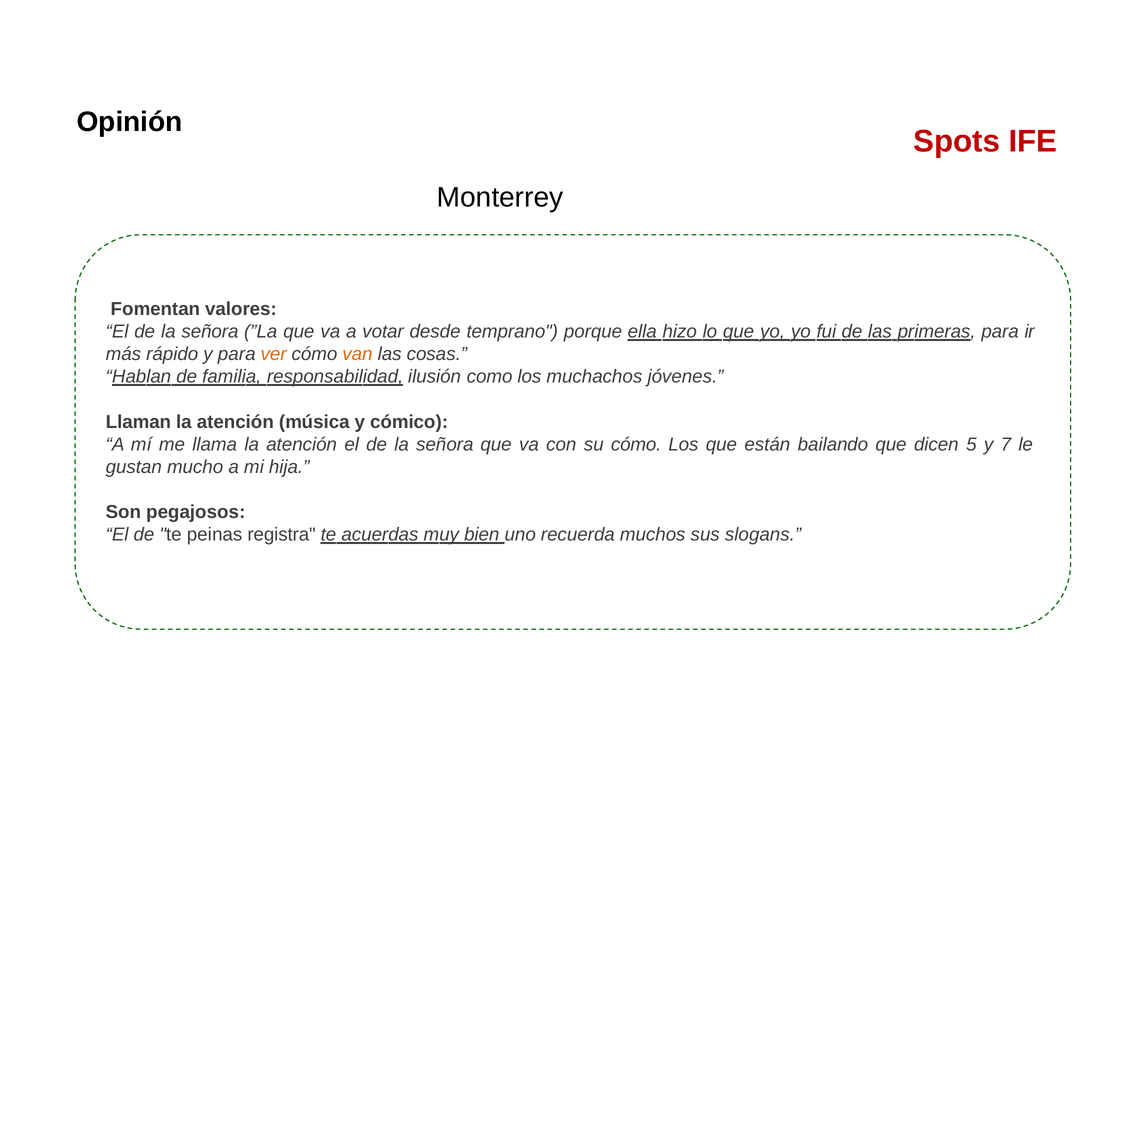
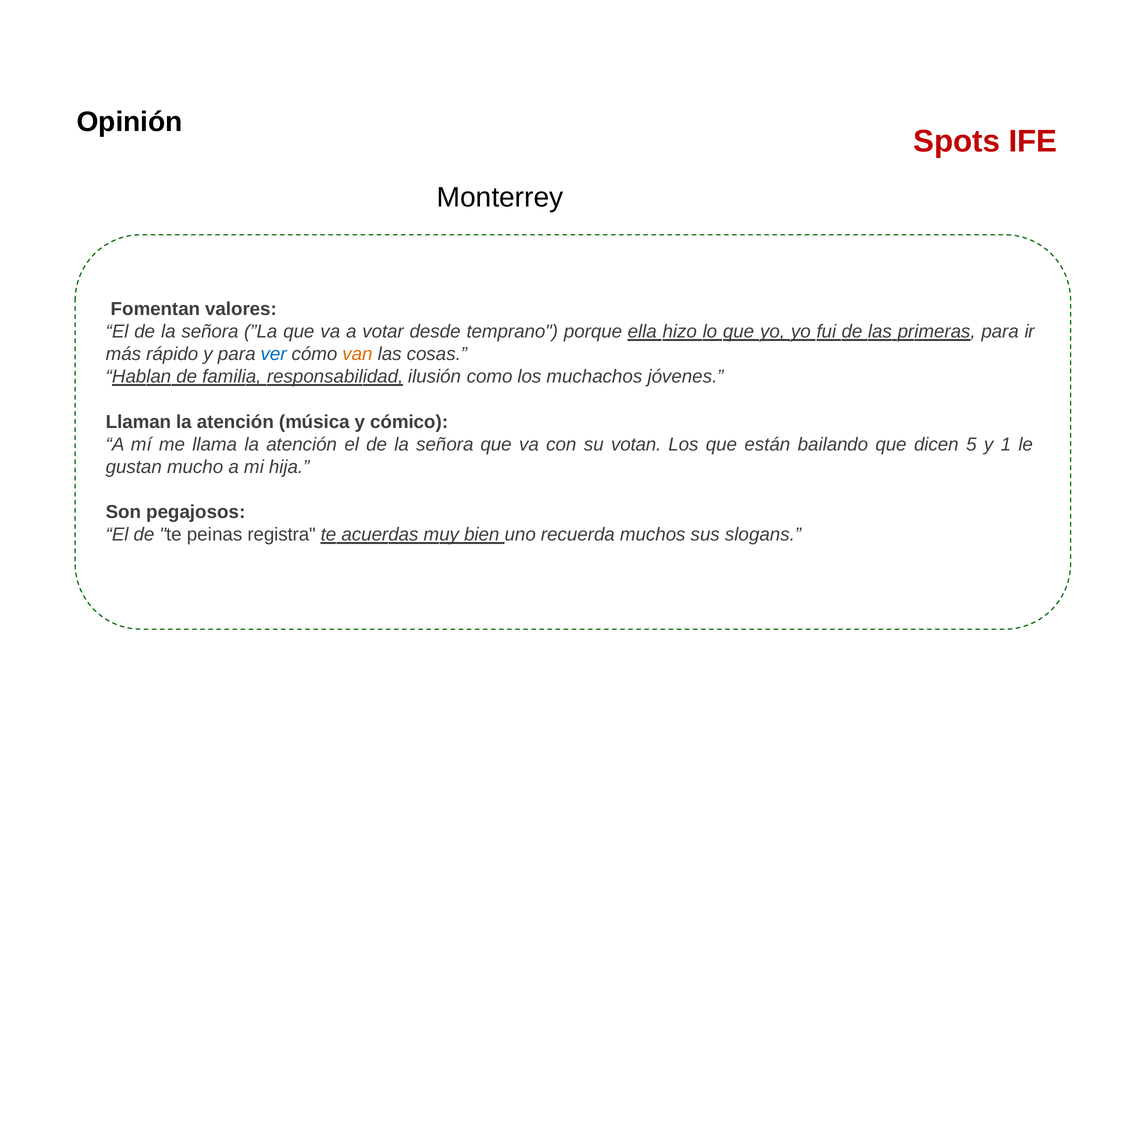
ver colour: orange -> blue (274, 354)
su cómo: cómo -> votan (636, 444)
7: 7 -> 1 (1006, 444)
